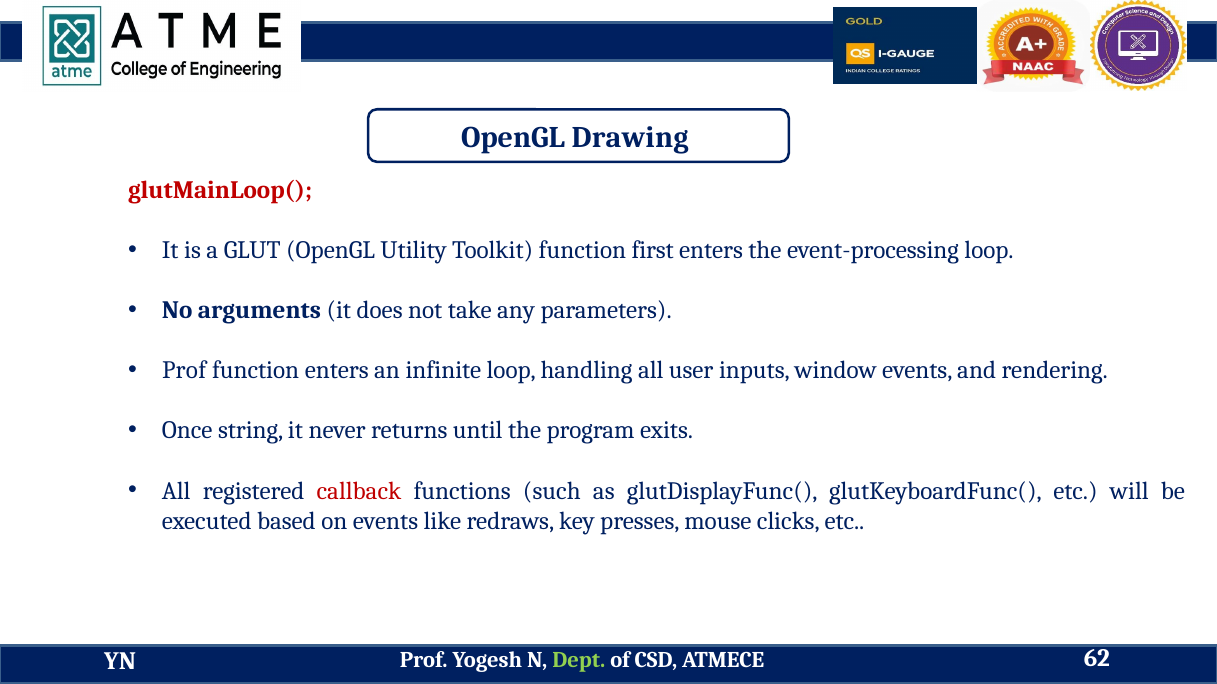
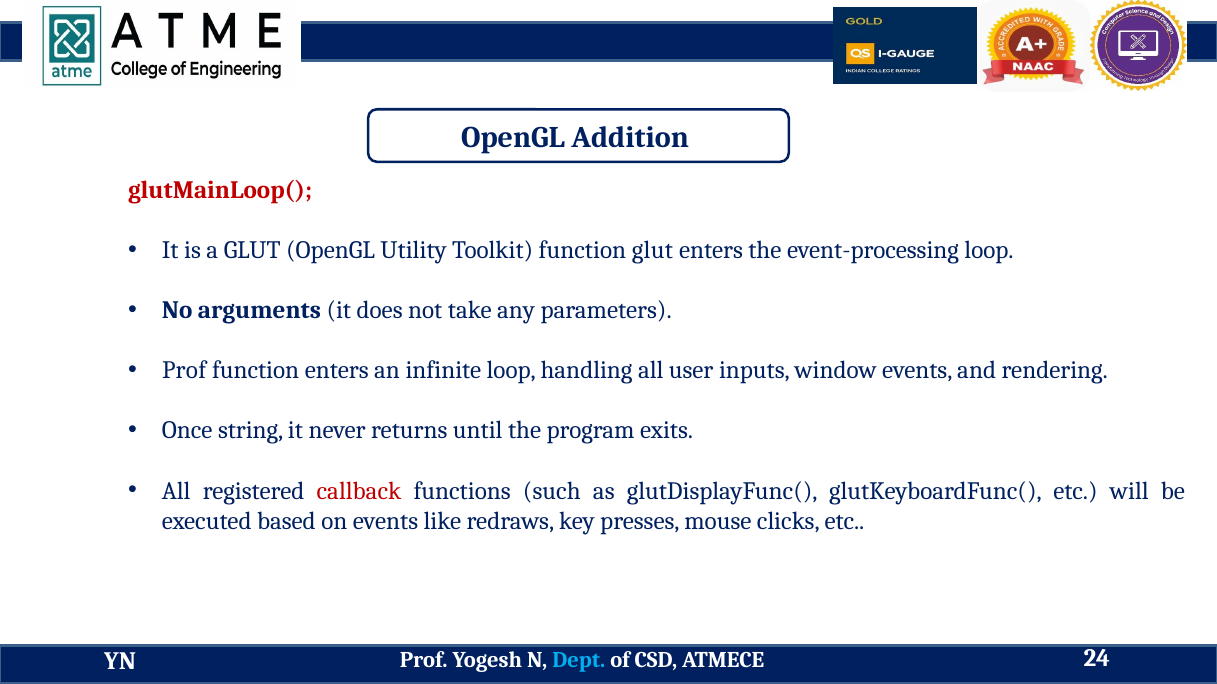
Drawing: Drawing -> Addition (630, 138)
function first: first -> glut (652, 251)
Dept colour: light green -> light blue (579, 660)
62: 62 -> 24 (1097, 659)
